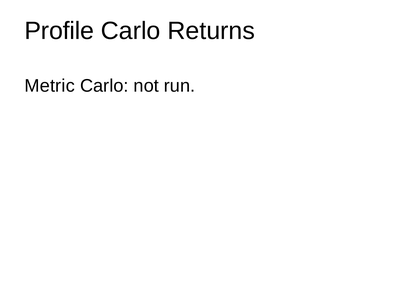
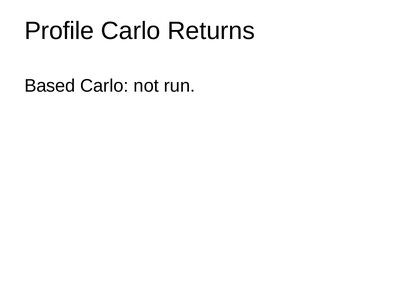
Metric: Metric -> Based (50, 86)
